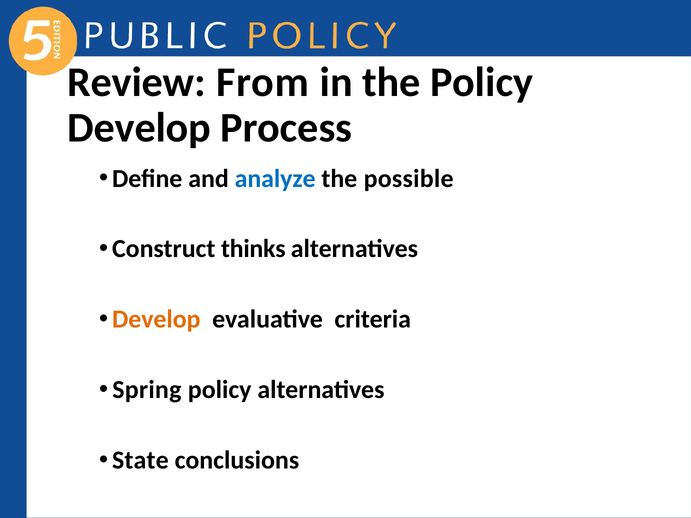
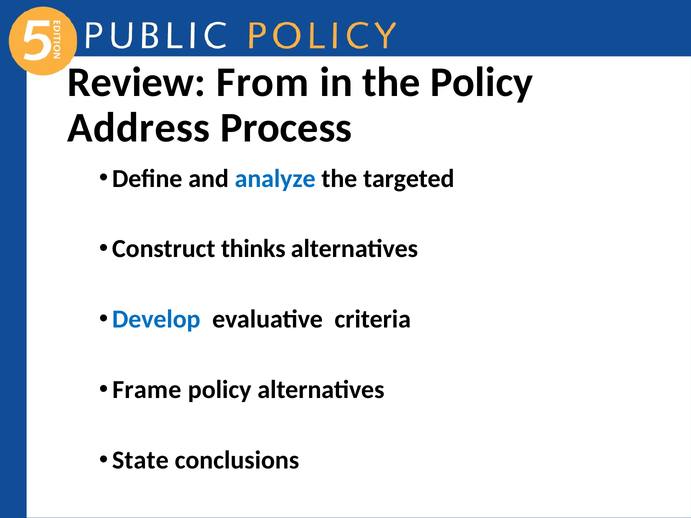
Develop: Develop -> Address (139, 128)
possible: possible -> targeted (409, 179)
Develop colour: orange -> blue (156, 319)
Spring: Spring -> Frame (147, 390)
